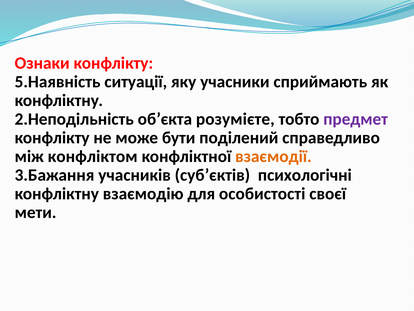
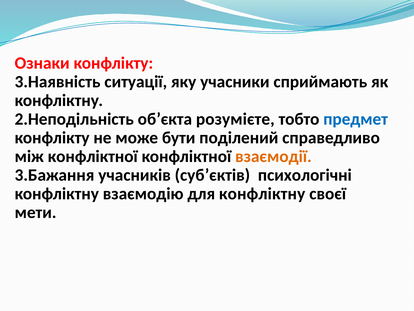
5.Наявність: 5.Наявність -> 3.Наявність (58, 82)
предмет colour: purple -> blue (356, 119)
між конфліктом: конфліктом -> конфліктної (93, 156)
для особистості: особистості -> конфліктну (262, 194)
